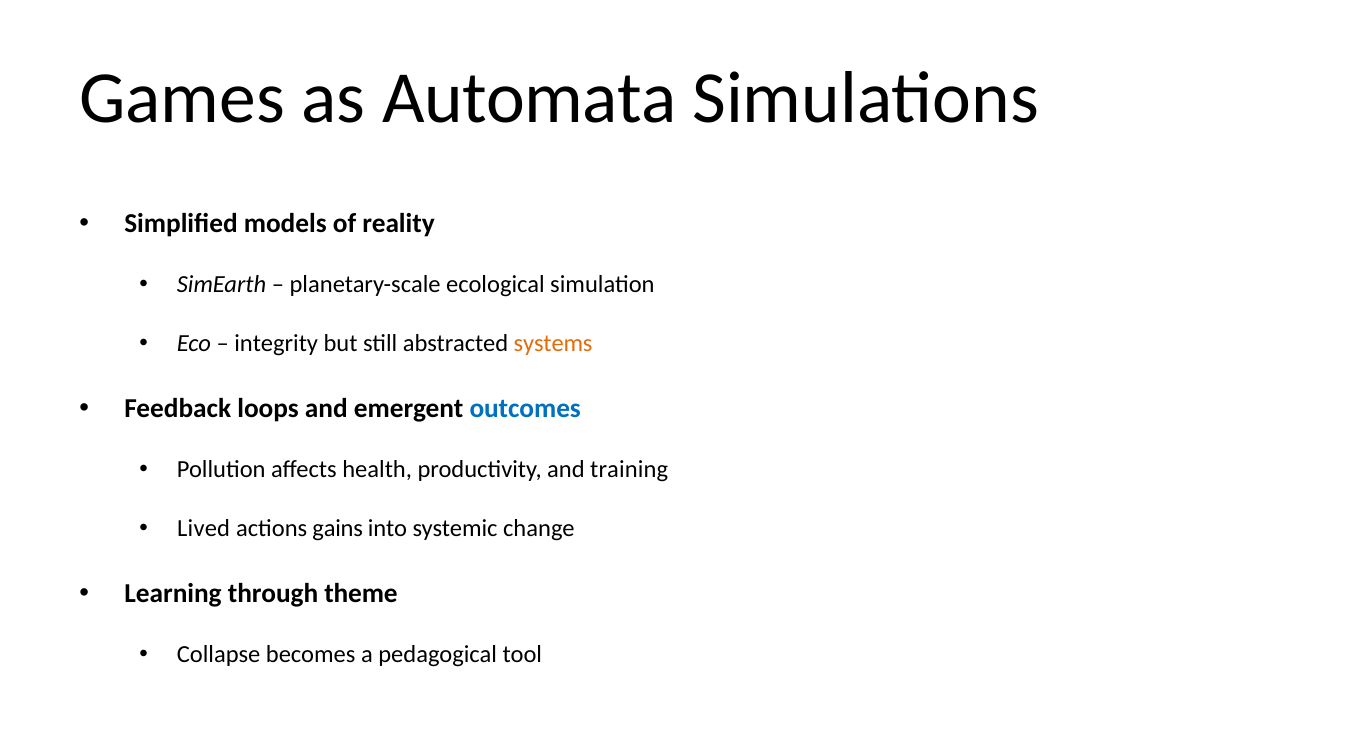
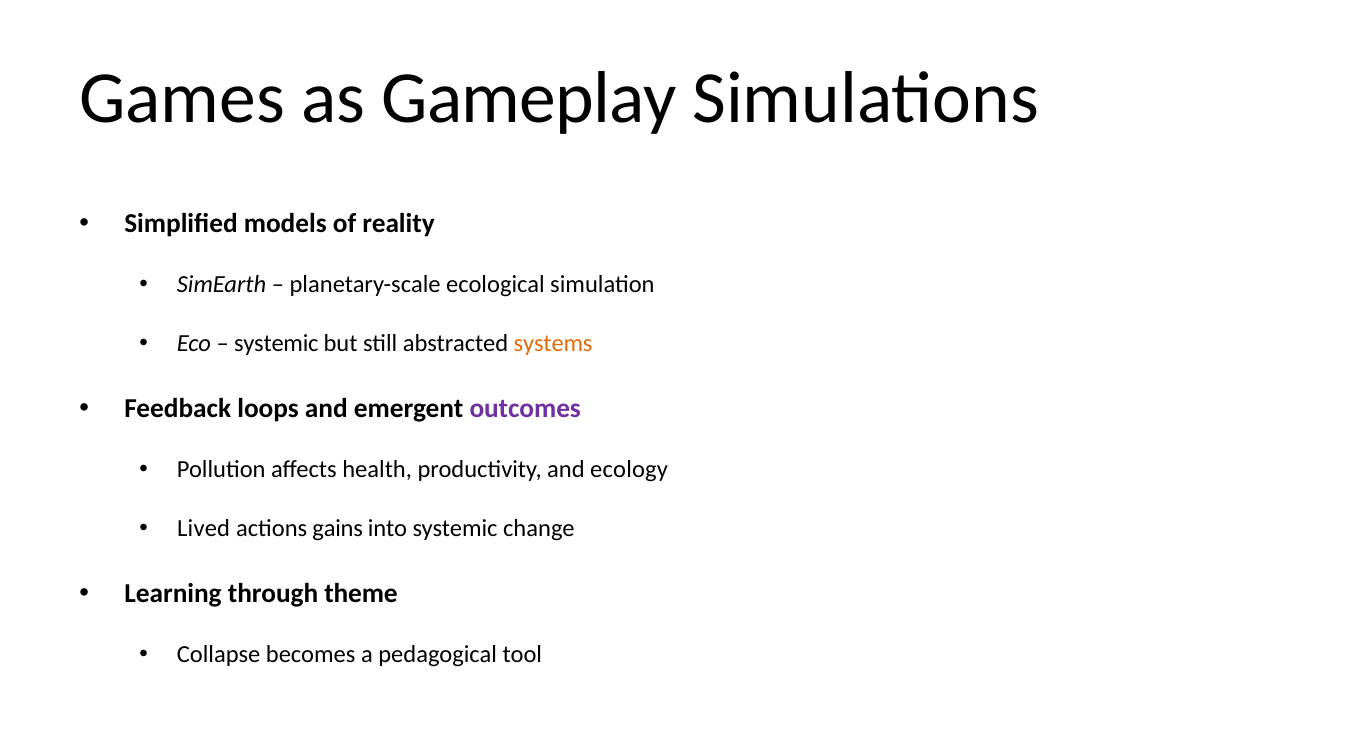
Automata: Automata -> Gameplay (529, 98)
integrity: integrity -> systemic (276, 344)
outcomes colour: blue -> purple (525, 409)
training: training -> ecology (629, 470)
